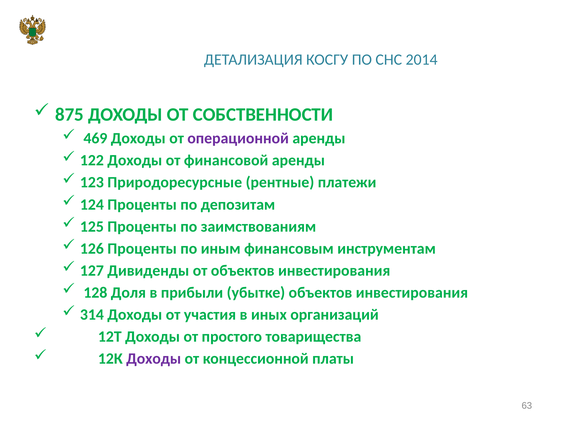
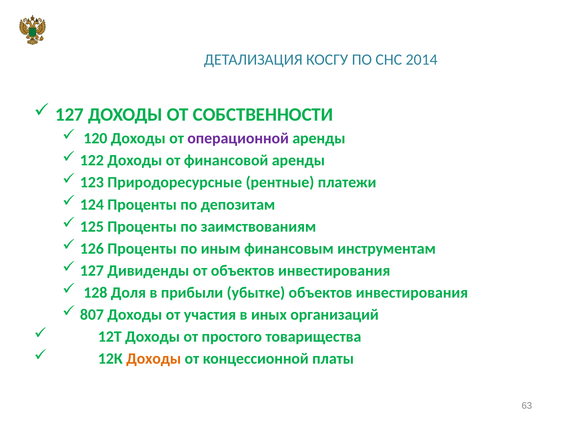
875: 875 -> 127 (70, 115)
469: 469 -> 120 (95, 138)
314: 314 -> 807 (92, 314)
Доходы colour: purple -> orange (154, 358)
